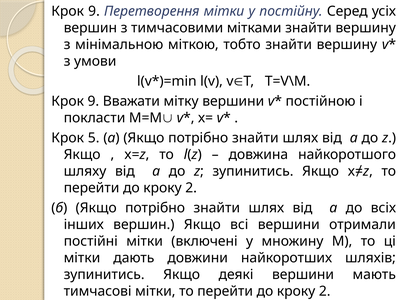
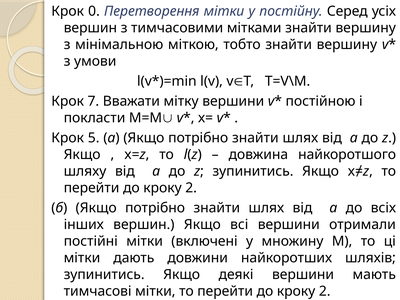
9: 9 -> 0 (94, 11)
9: 9 -> 7 (93, 101)
